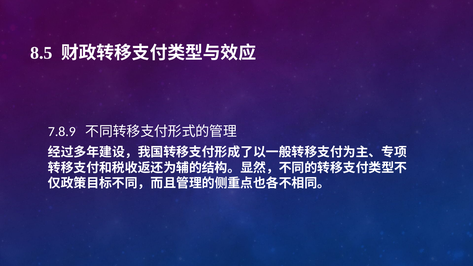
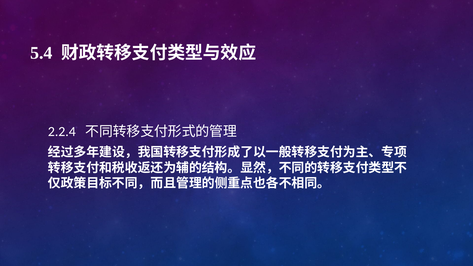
8.5: 8.5 -> 5.4 (41, 53)
7.8.9: 7.8.9 -> 2.2.4 (62, 132)
